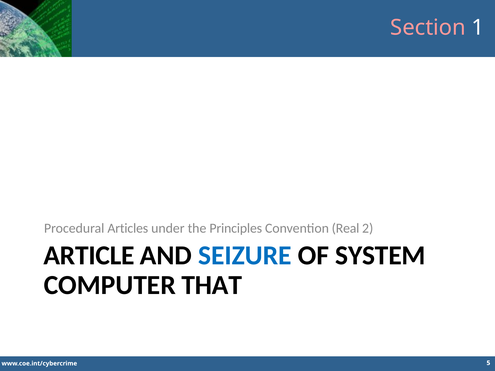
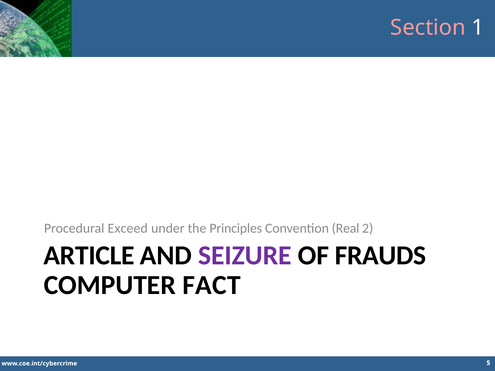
Articles: Articles -> Exceed (128, 229)
SEIZURE colour: blue -> purple (245, 256)
SYSTEM: SYSTEM -> FRAUDS (381, 256)
THAT: THAT -> FACT (212, 285)
